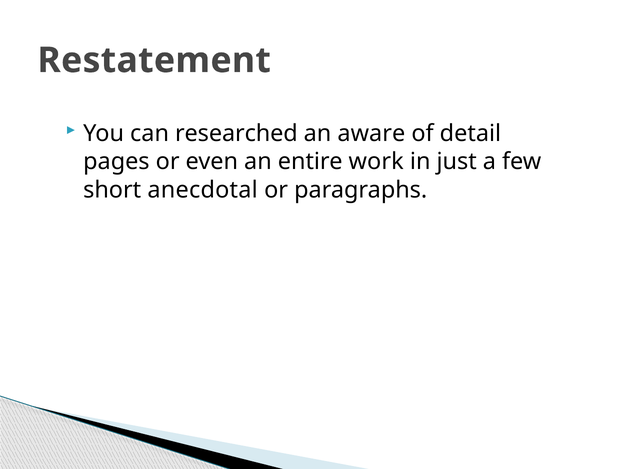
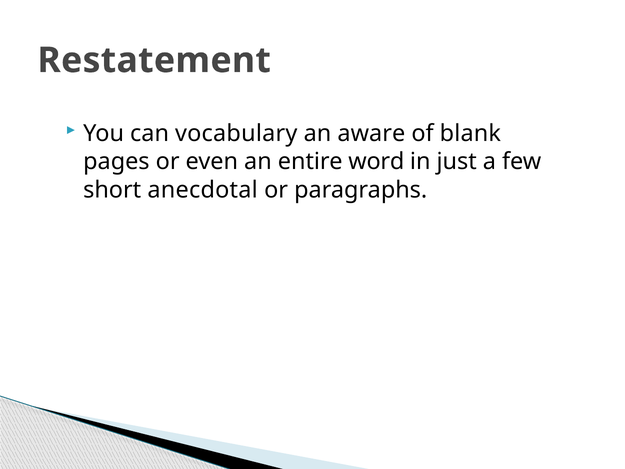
researched: researched -> vocabulary (236, 133)
detail: detail -> blank (470, 133)
work: work -> word (376, 162)
